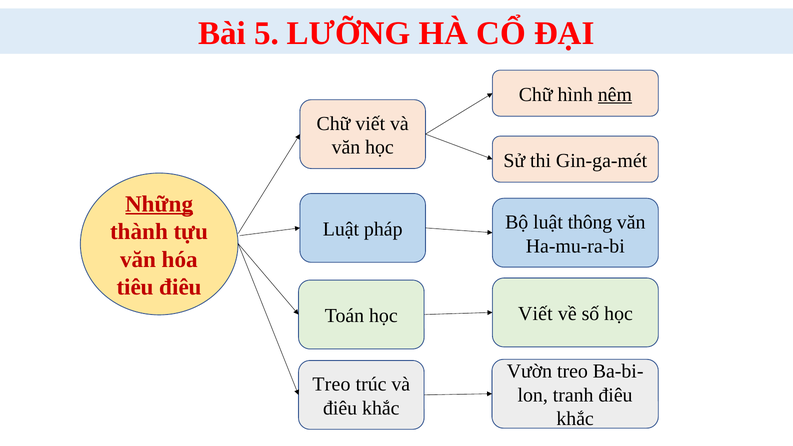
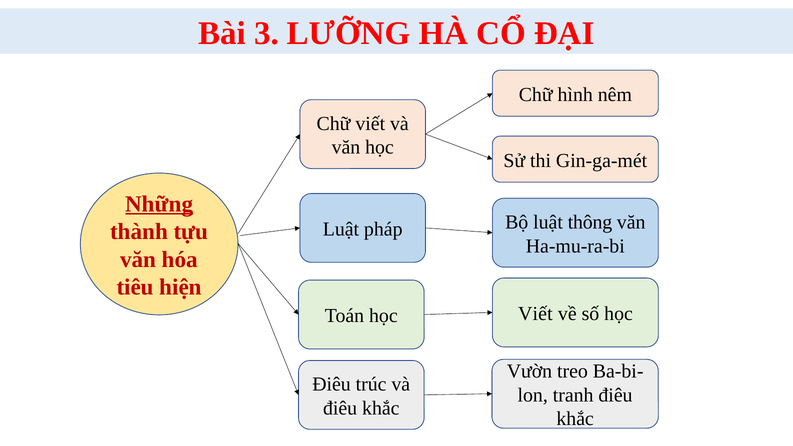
5: 5 -> 3 (266, 33)
nêm underline: present -> none (615, 95)
tiêu điêu: điêu -> hiện (181, 287)
Treo: Treo -> Điêu (332, 384)
